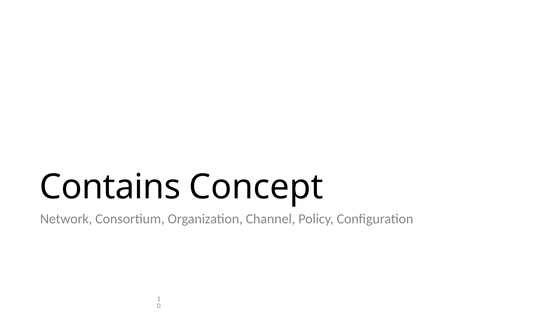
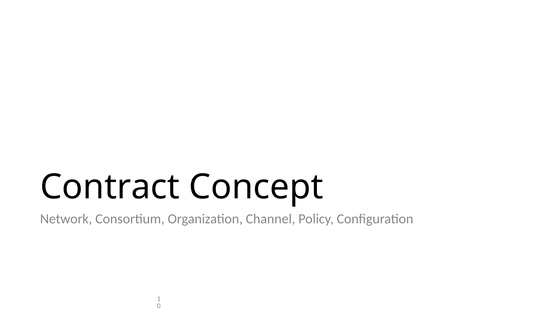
Contains: Contains -> Contract (110, 187)
